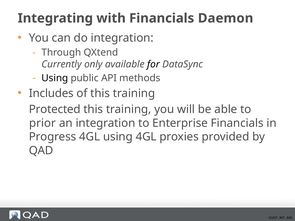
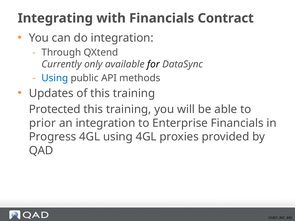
Daemon: Daemon -> Contract (226, 18)
Using colour: black -> blue (55, 78)
Includes: Includes -> Updates (51, 93)
